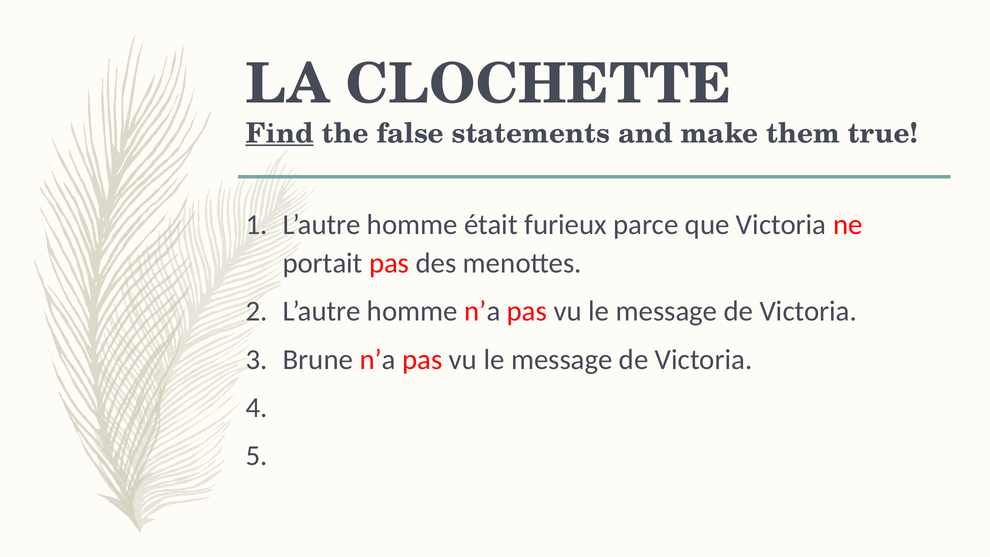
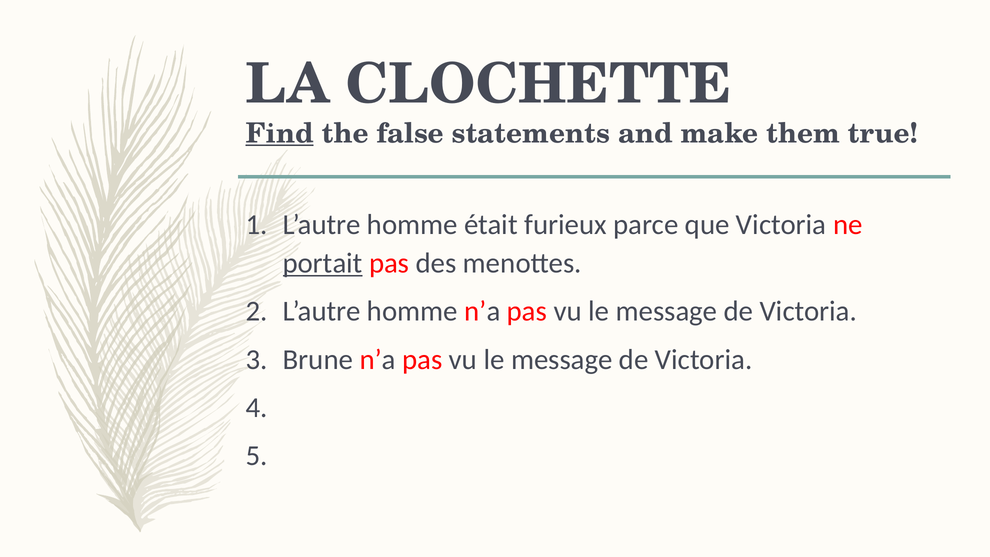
portait underline: none -> present (323, 263)
